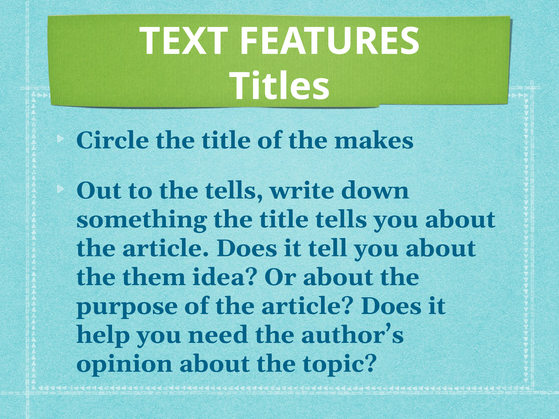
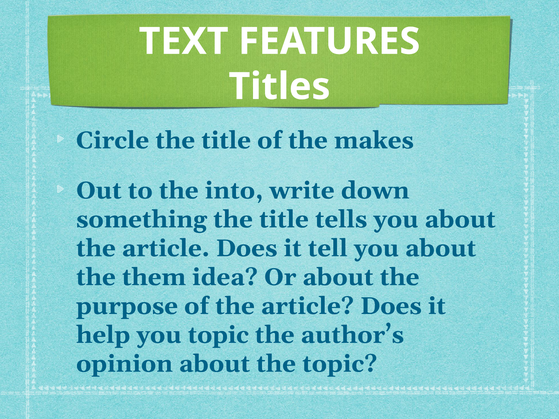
the tells: tells -> into (234, 191)
you need: need -> topic (218, 335)
